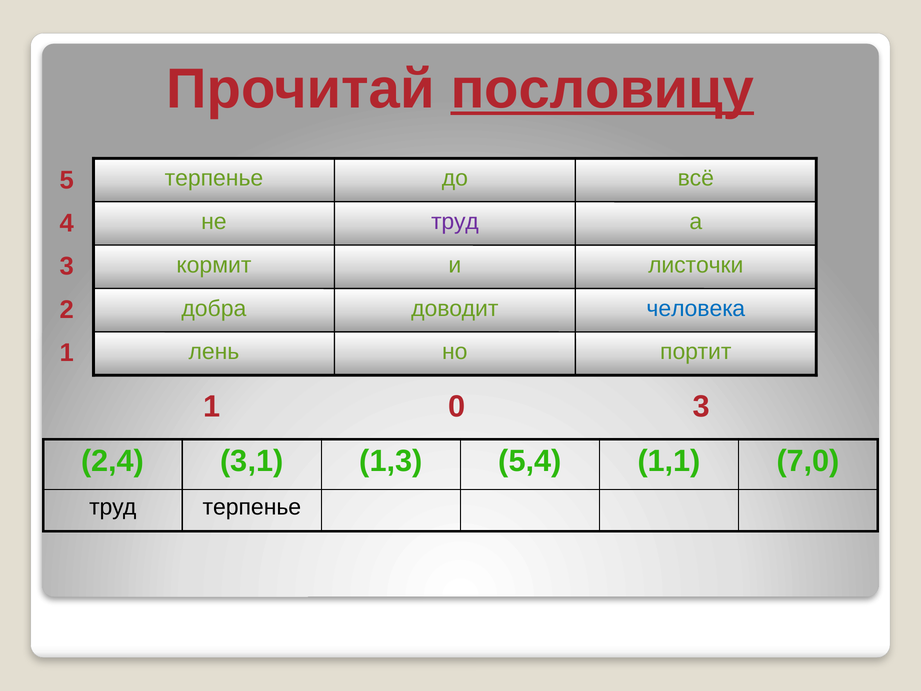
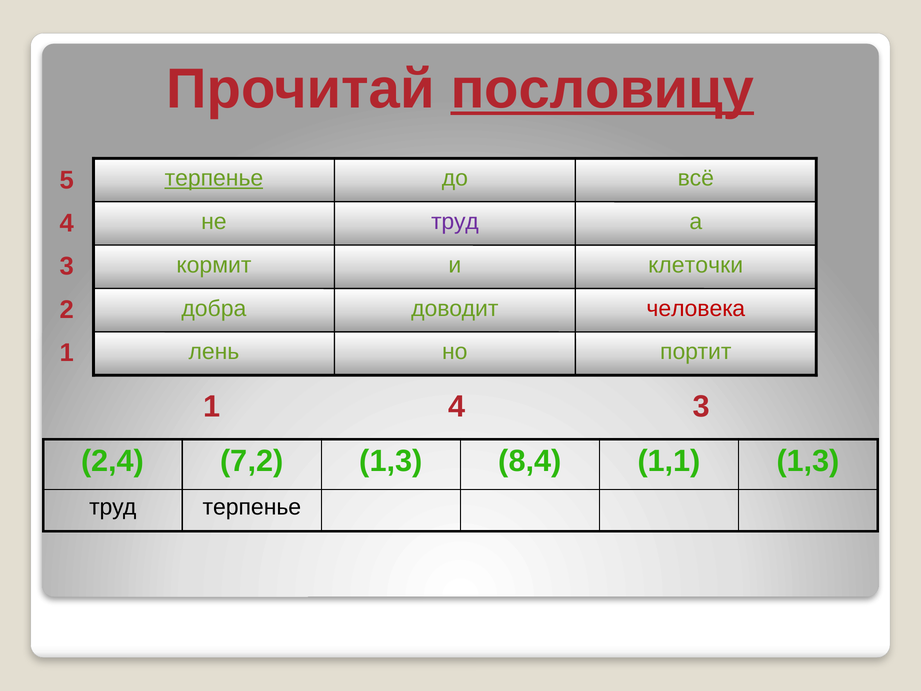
терпенье underline: none -> present (214, 178)
листочки: листочки -> клеточки (696, 265)
человека colour: blue -> red (696, 308)
1 0: 0 -> 4 (457, 406)
3,1: 3,1 -> 7,2 (252, 461)
5,4: 5,4 -> 8,4 (530, 461)
1,1 7,0: 7,0 -> 1,3 (808, 461)
